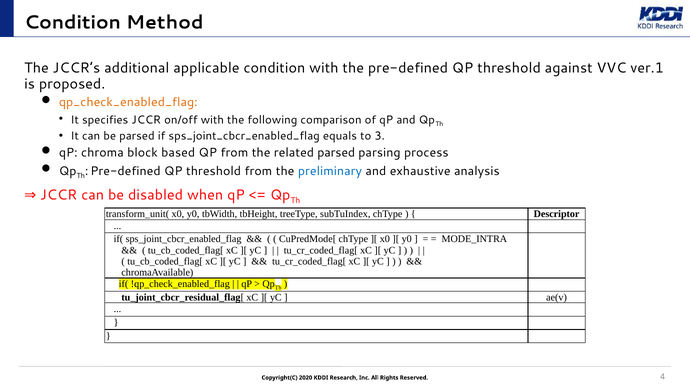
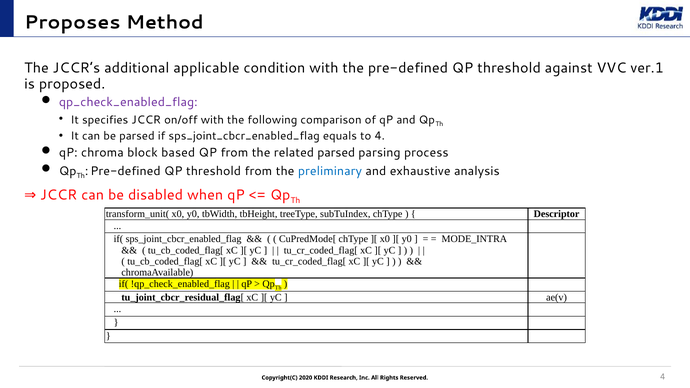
Condition: Condition -> Proposes (72, 23)
qp_check_enabled_flag colour: orange -> purple (128, 102)
to 3: 3 -> 4 (380, 136)
